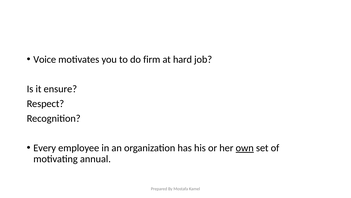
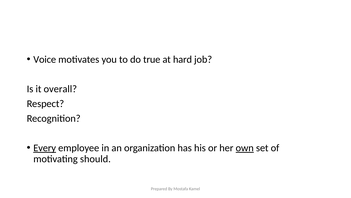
firm: firm -> true (152, 59)
ensure: ensure -> overall (60, 89)
Every underline: none -> present (45, 147)
annual: annual -> should (95, 159)
